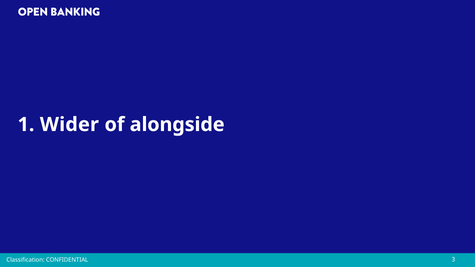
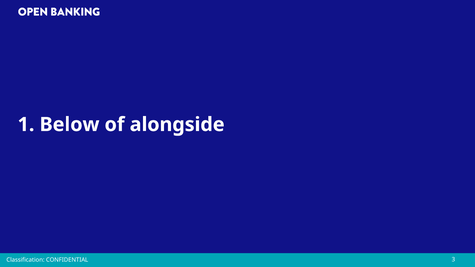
Wider: Wider -> Below (69, 125)
